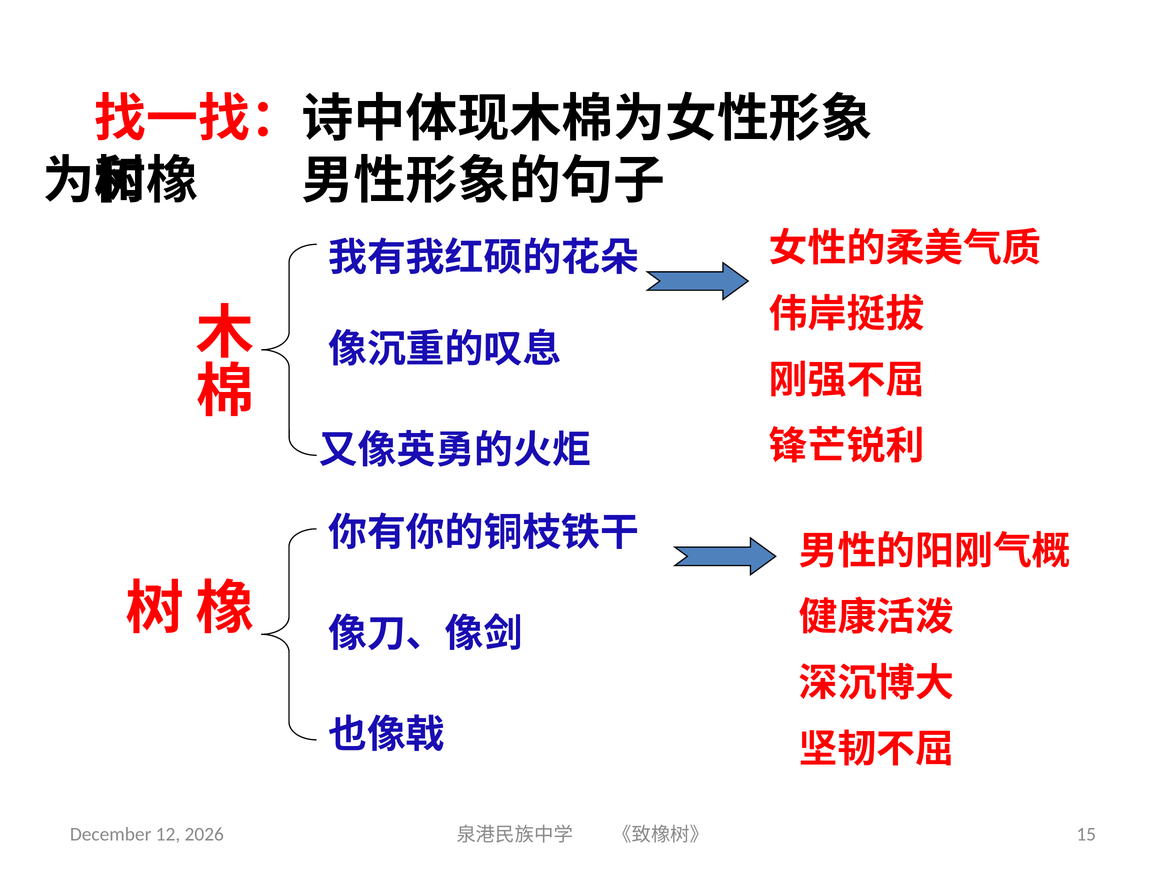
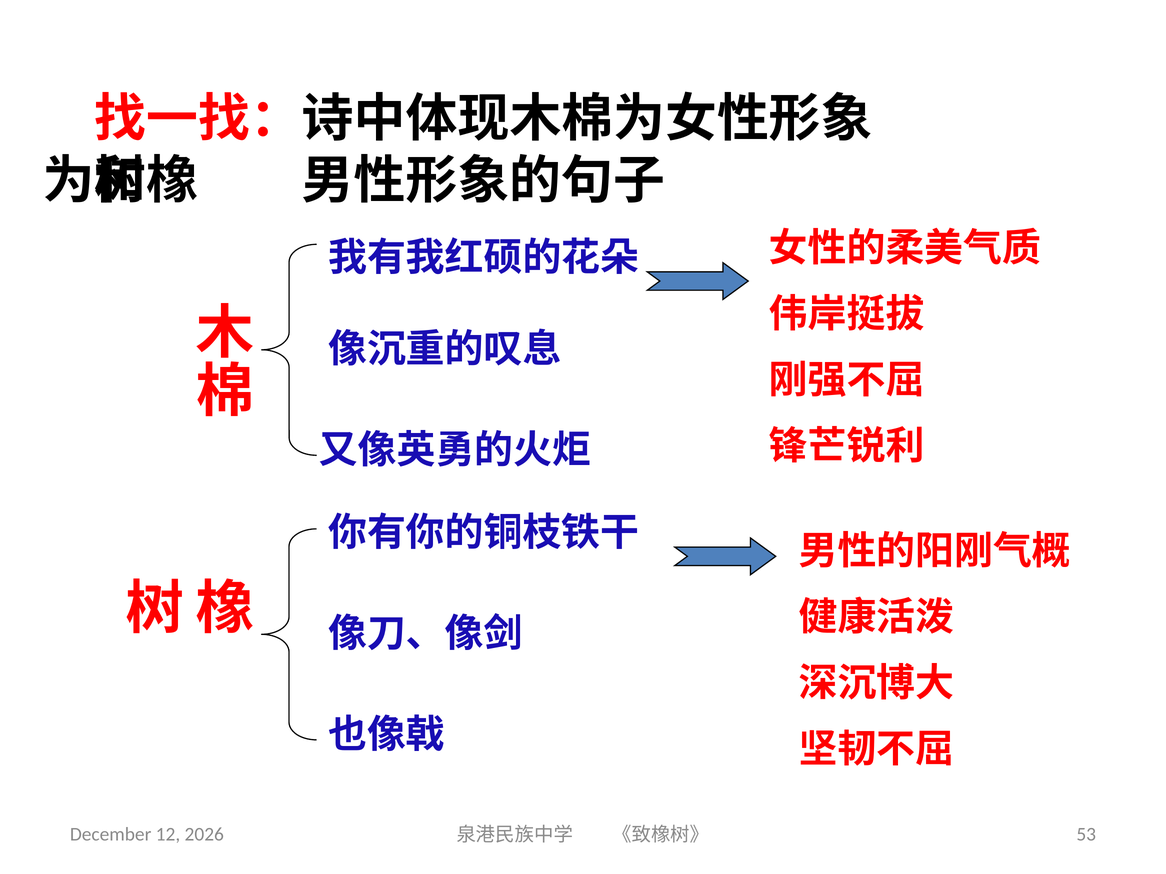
15: 15 -> 53 (1086, 835)
